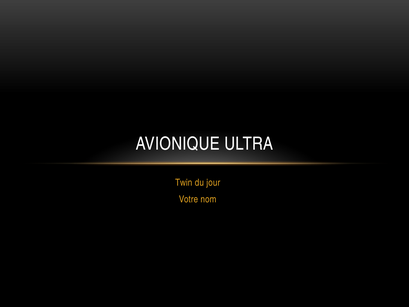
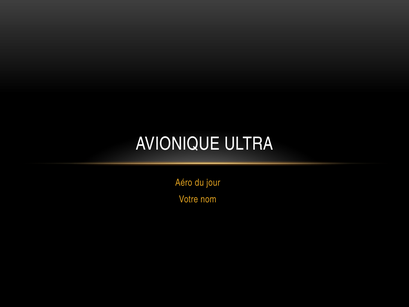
Twin: Twin -> Aéro (184, 182)
